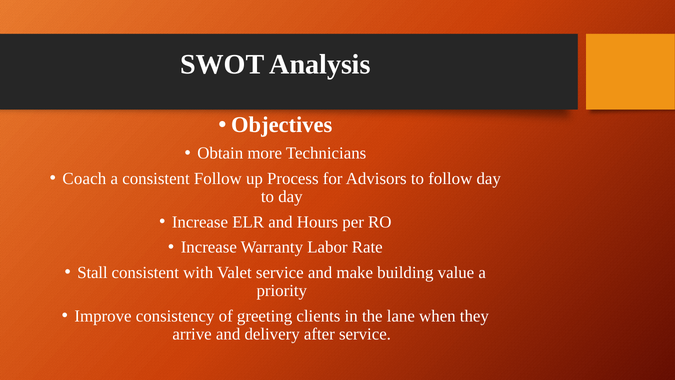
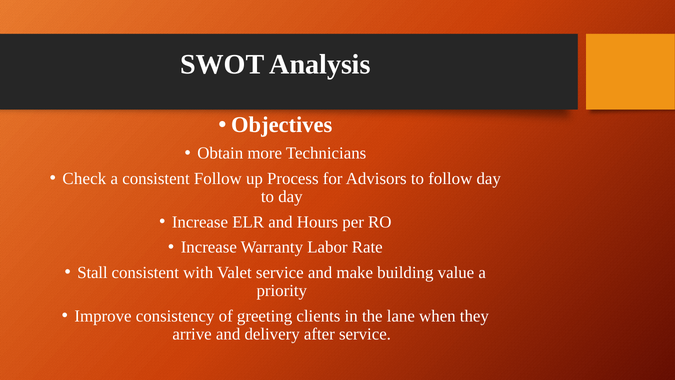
Coach: Coach -> Check (84, 178)
